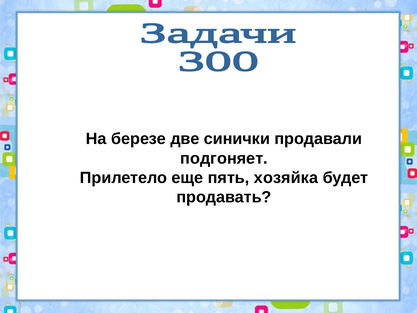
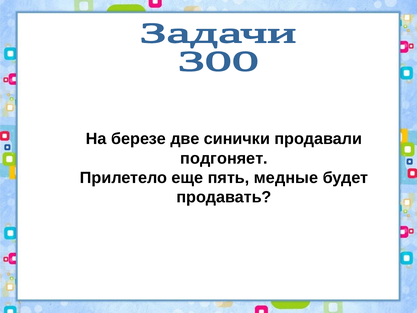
хозяйка: хозяйка -> медные (286, 178)
